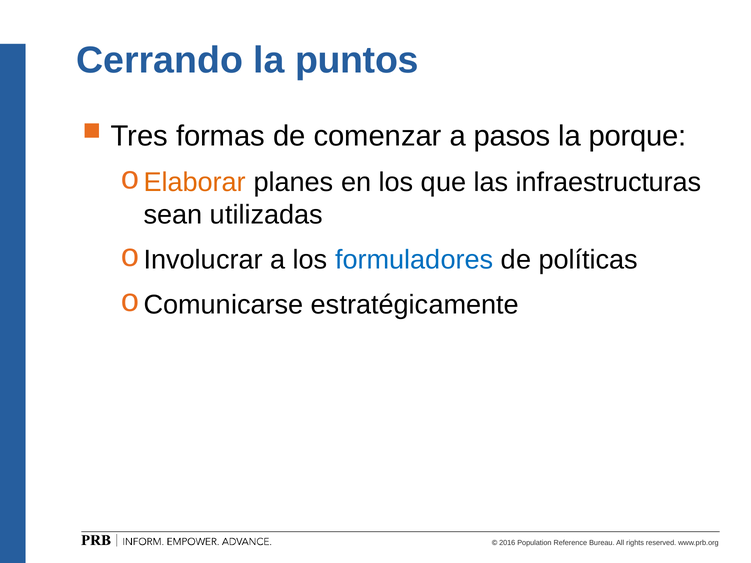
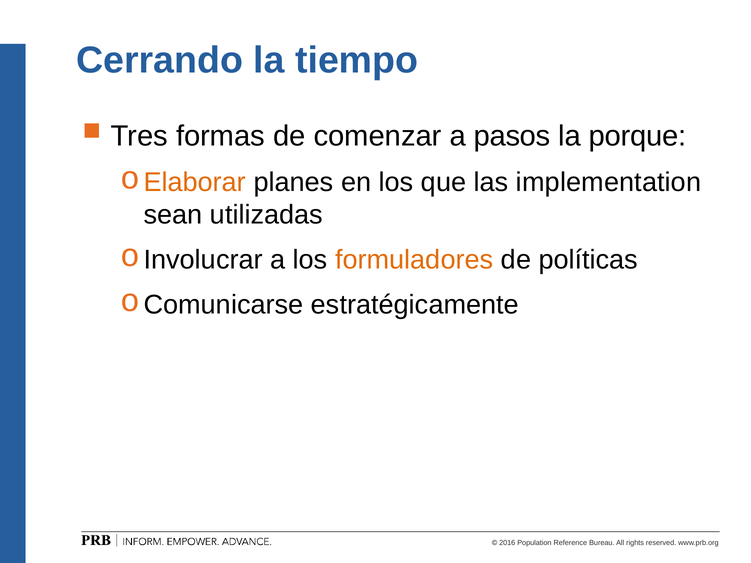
puntos: puntos -> tiempo (357, 60)
infraestructuras: infraestructuras -> implementation (609, 182)
formuladores colour: blue -> orange (414, 260)
